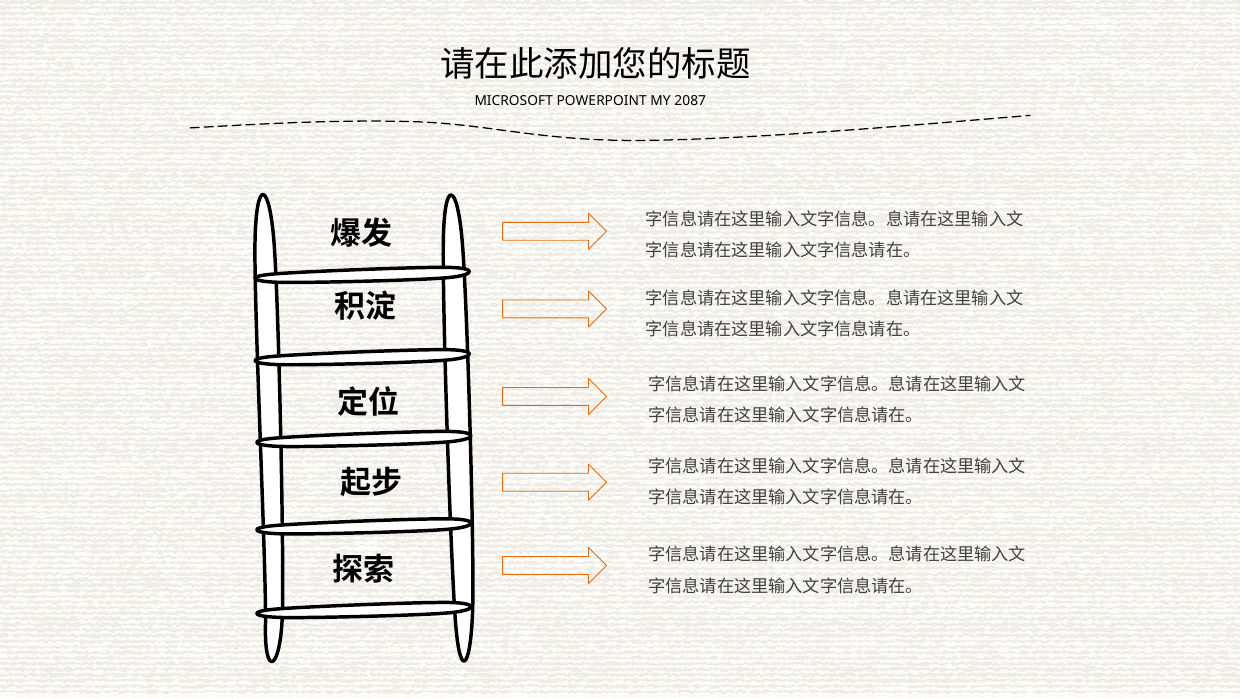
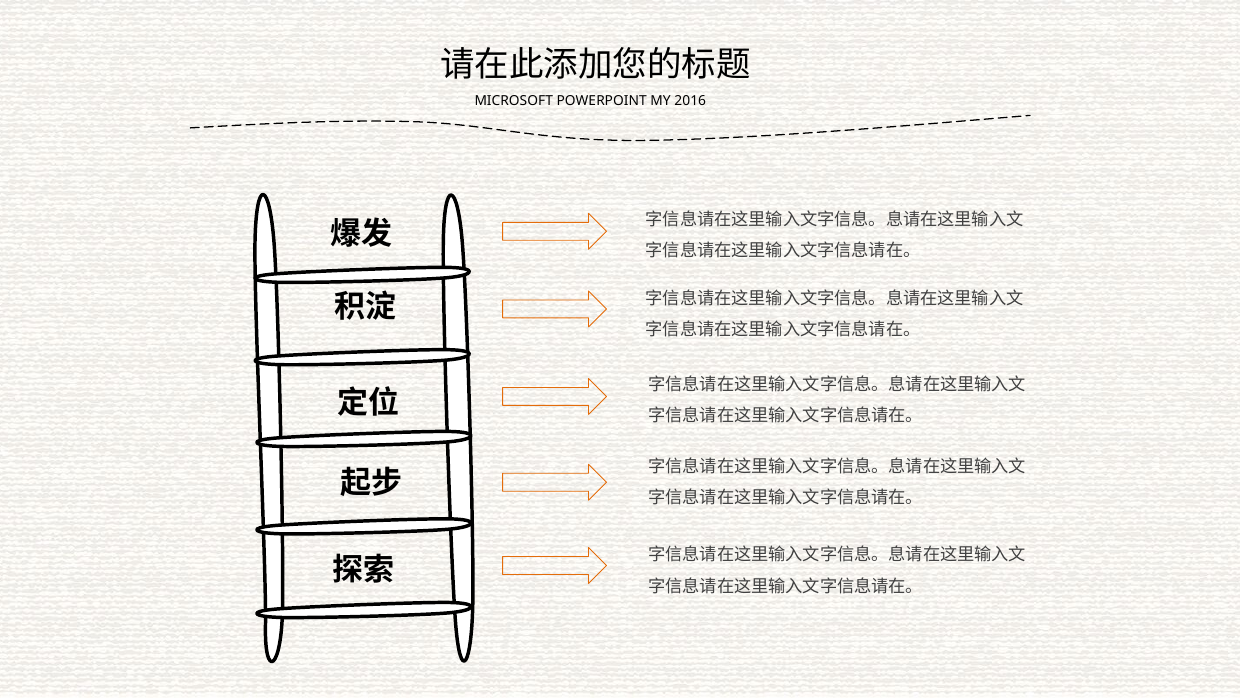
2087: 2087 -> 2016 (690, 101)
